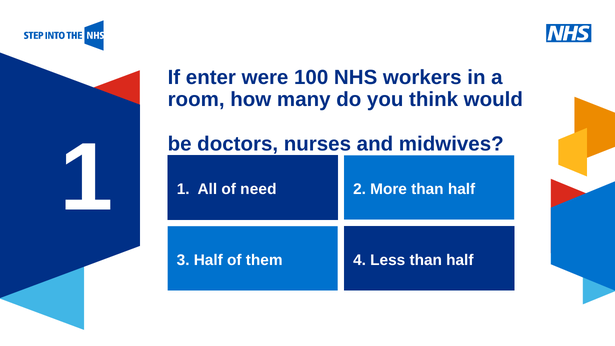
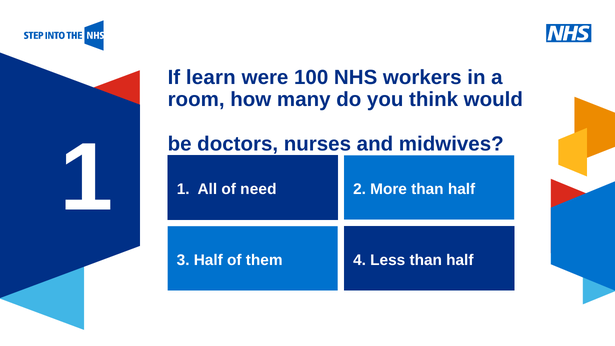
enter: enter -> learn (211, 77)
